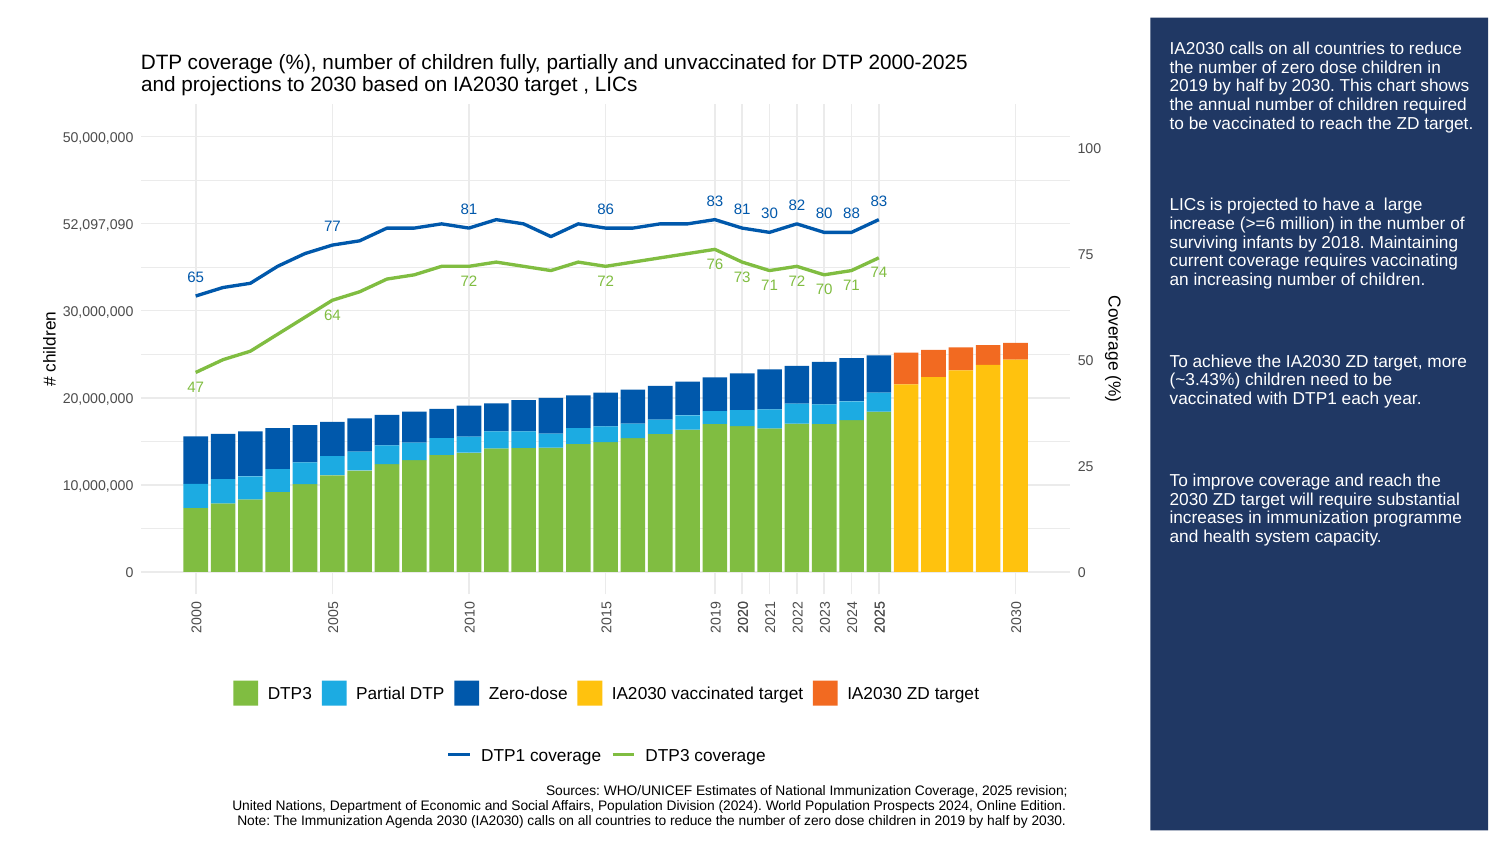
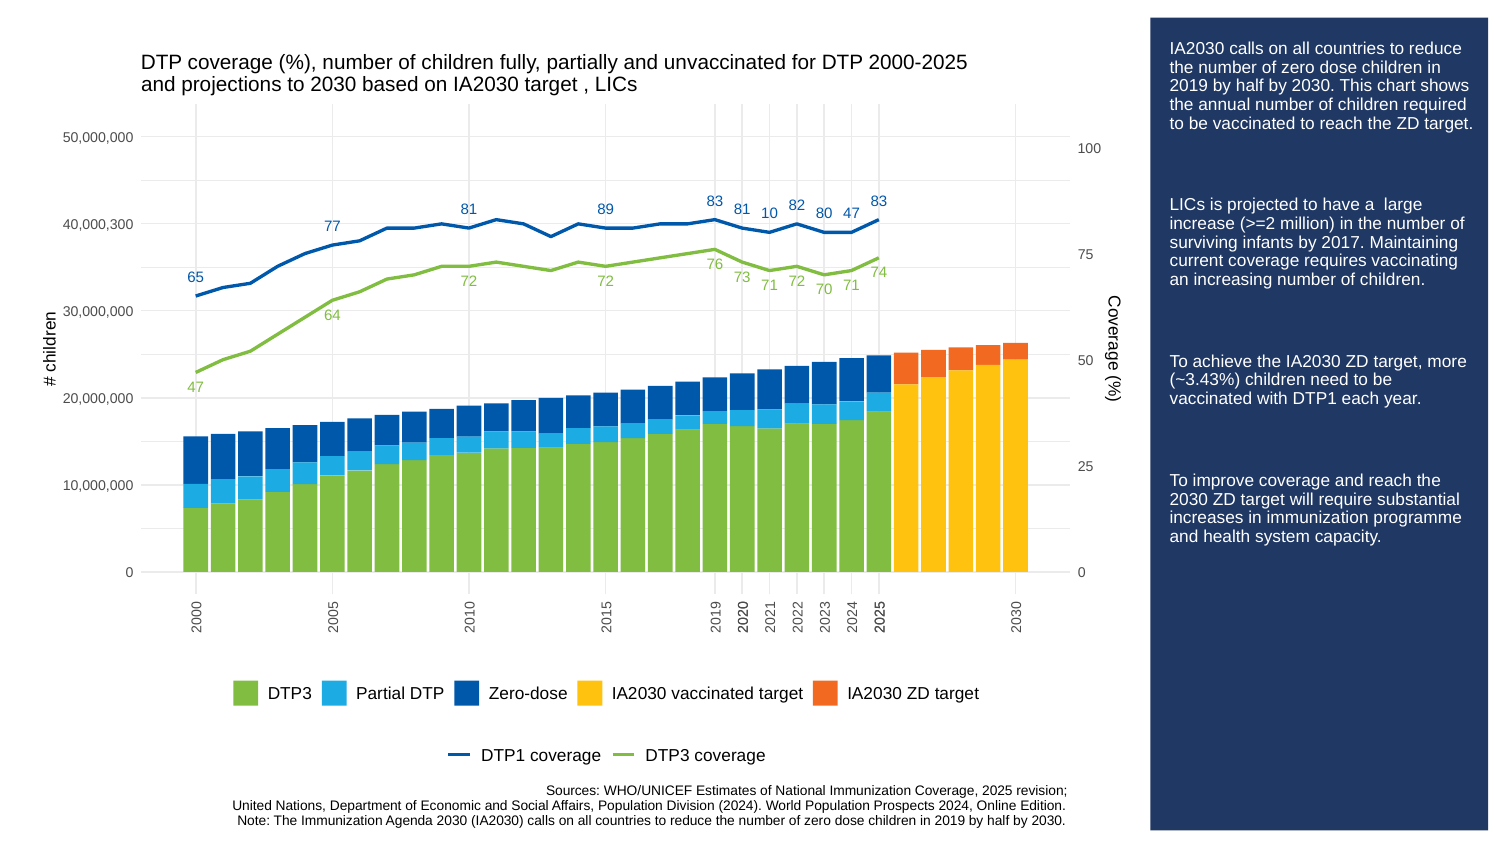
86: 86 -> 89 (606, 210)
30: 30 -> 10 (770, 214)
80 88: 88 -> 47 (852, 214)
>=6: >=6 -> >=2 (1258, 224)
52,097,090: 52,097,090 -> 40,000,300 (98, 224)
2018: 2018 -> 2017 (1343, 242)
